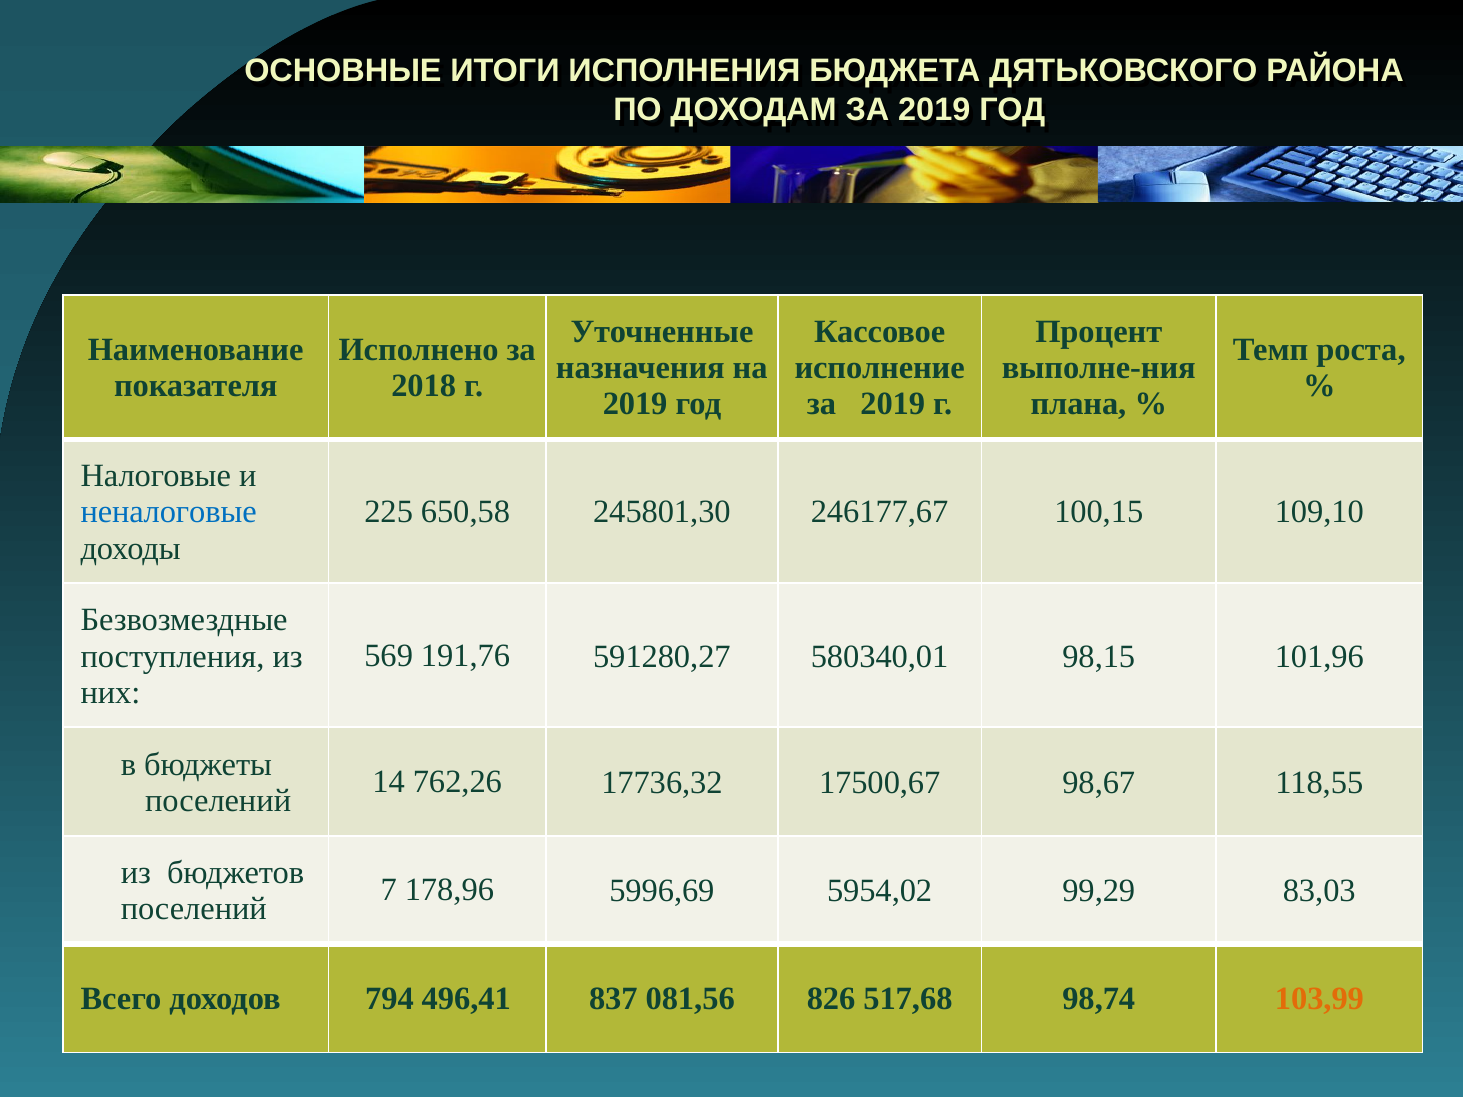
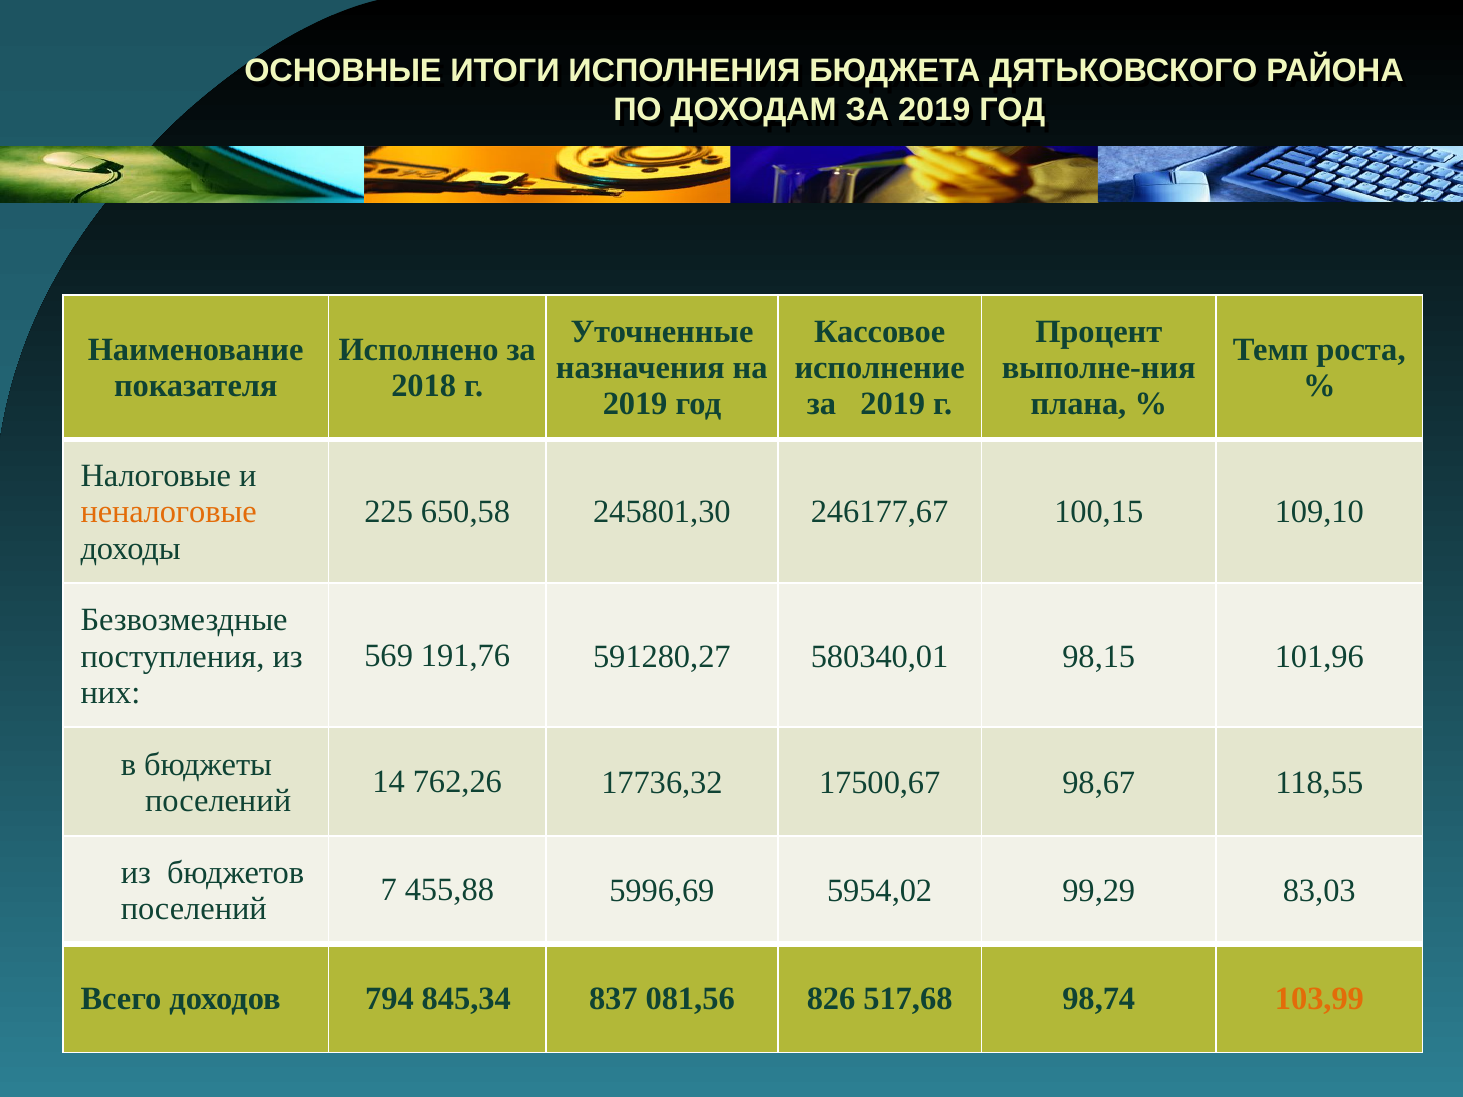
неналоговые colour: blue -> orange (169, 512)
178,96: 178,96 -> 455,88 (449, 890)
496,41: 496,41 -> 845,34 (466, 999)
